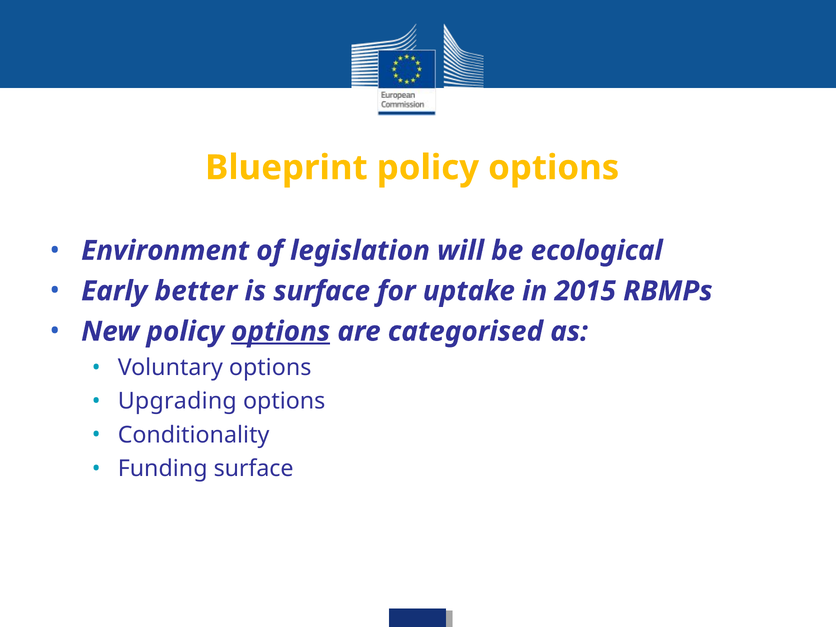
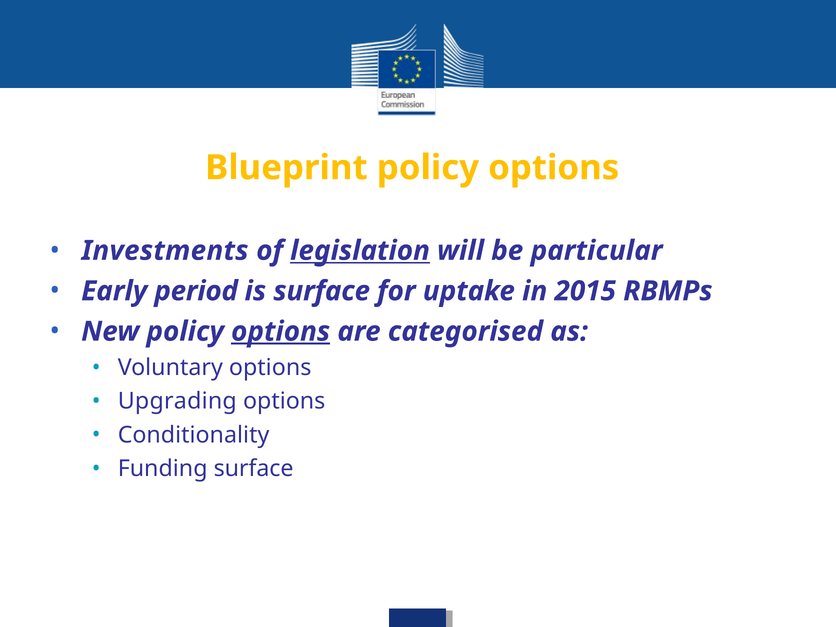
Environment: Environment -> Investments (165, 251)
legislation underline: none -> present (360, 251)
ecological: ecological -> particular (597, 251)
better: better -> period (196, 291)
